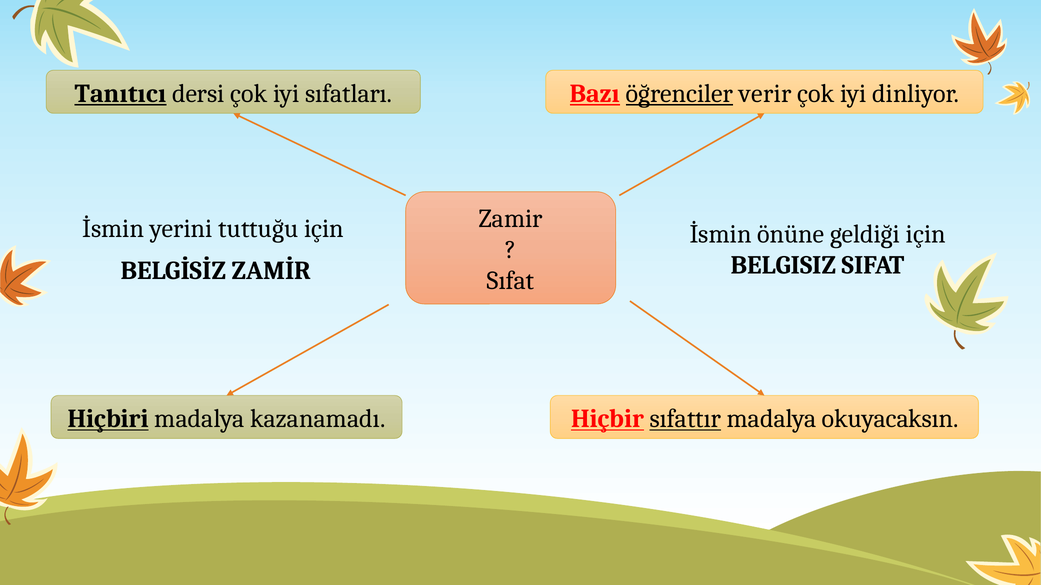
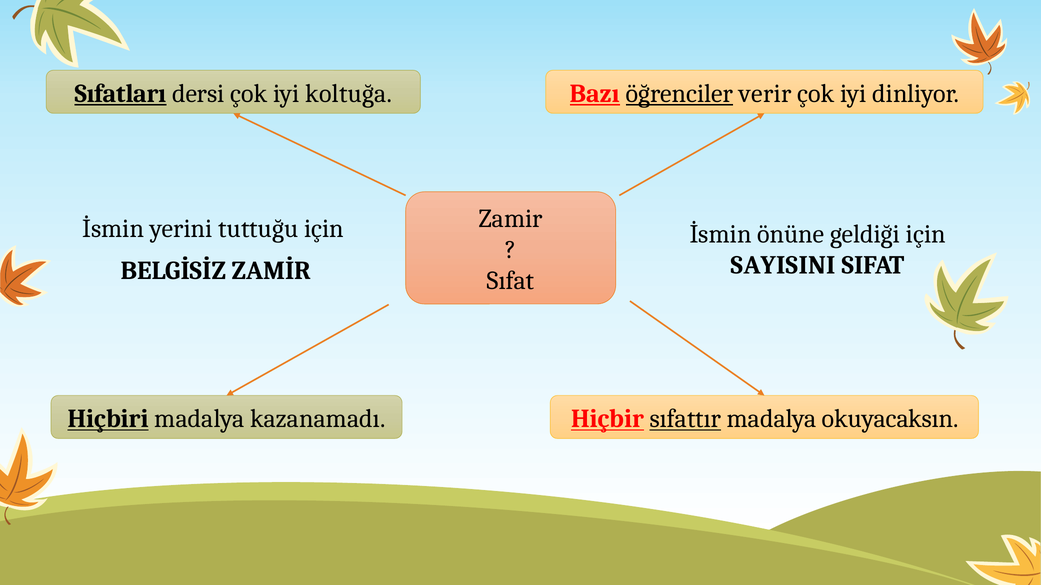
Tanıtıcı: Tanıtıcı -> Sıfatları (121, 94)
sıfatları: sıfatları -> koltuğa (349, 94)
BELGISIZ: BELGISIZ -> SAYISINI (783, 266)
